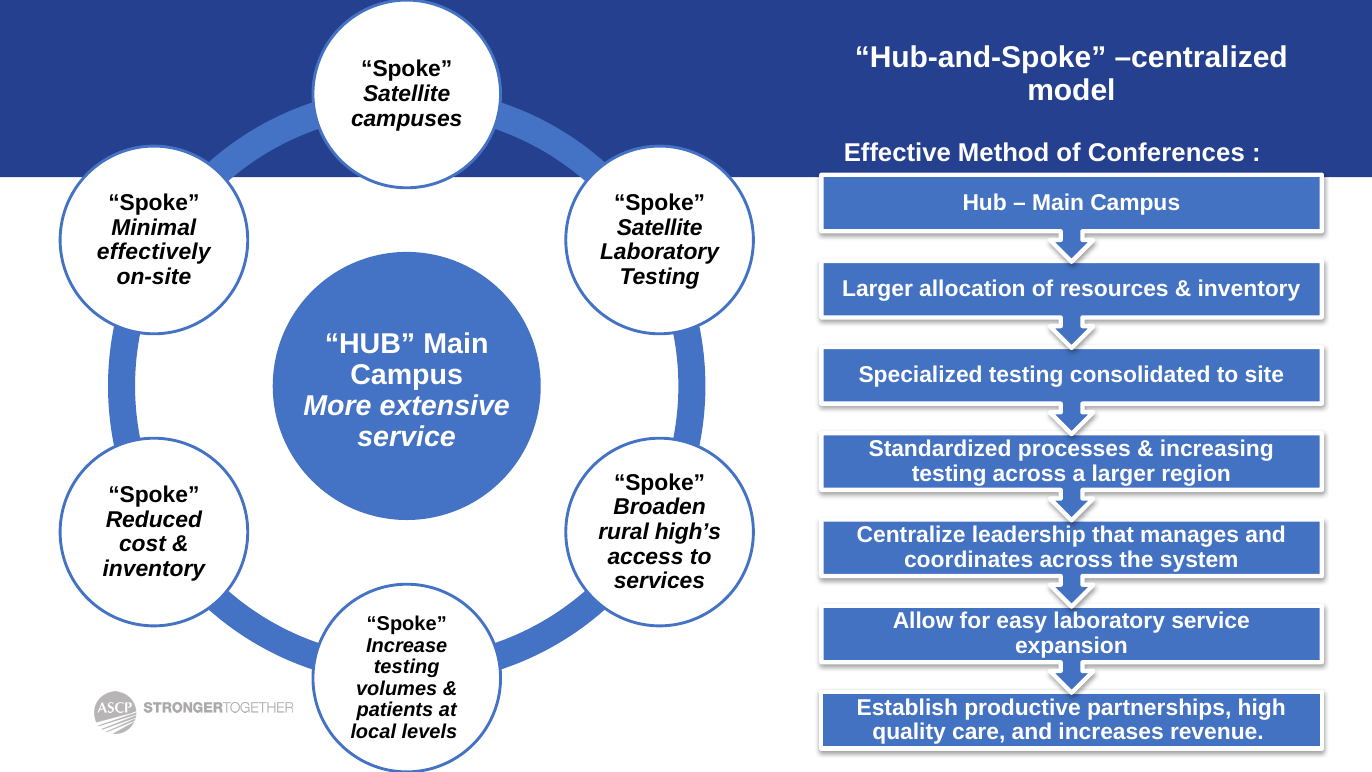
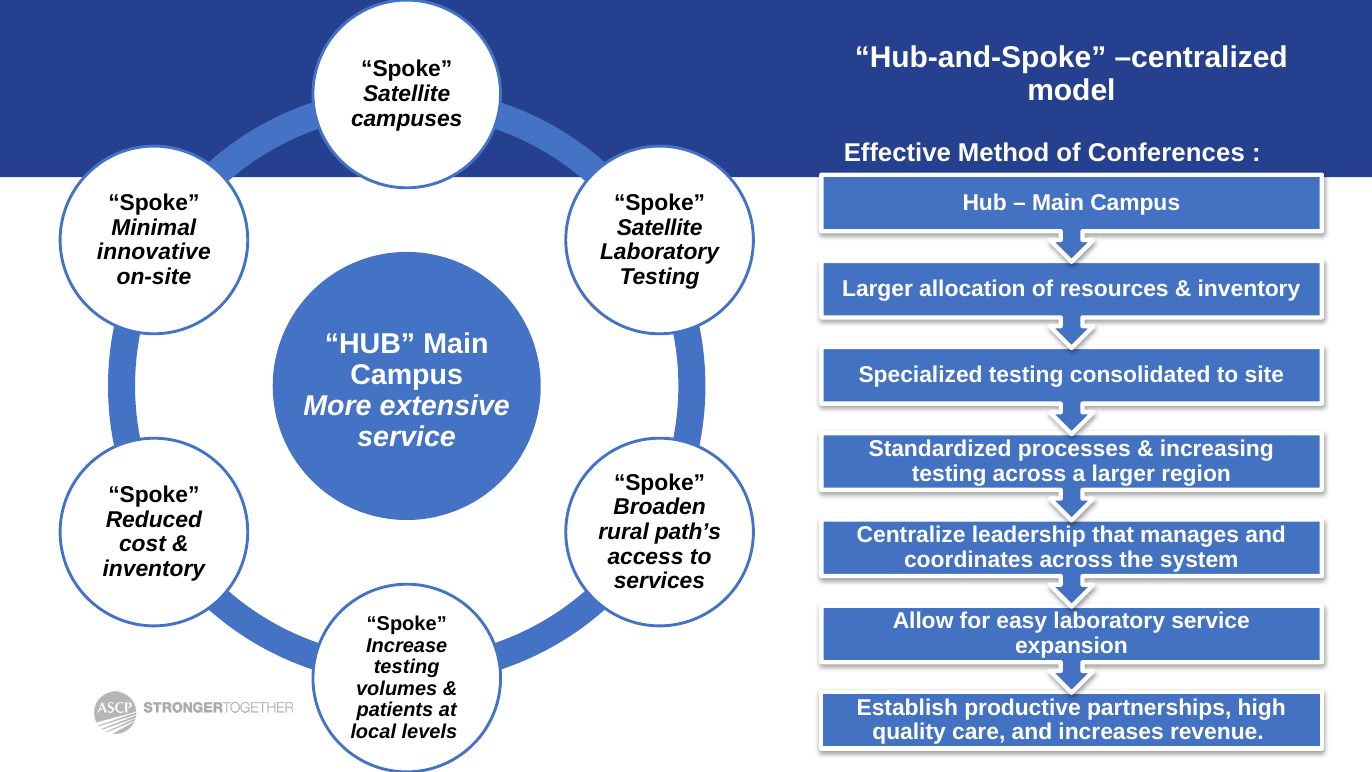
effectively: effectively -> innovative (154, 252)
high’s: high’s -> path’s (688, 532)
